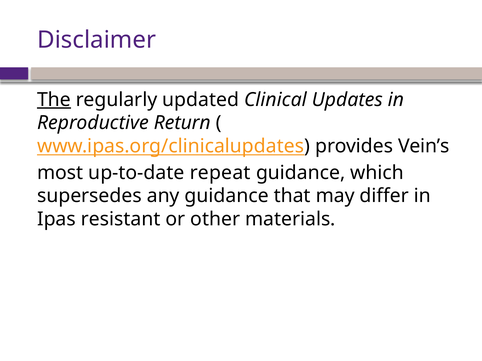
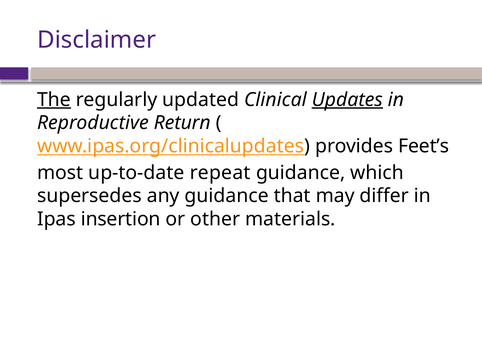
Updates underline: none -> present (347, 100)
Vein’s: Vein’s -> Feet’s (424, 146)
resistant: resistant -> insertion (121, 219)
